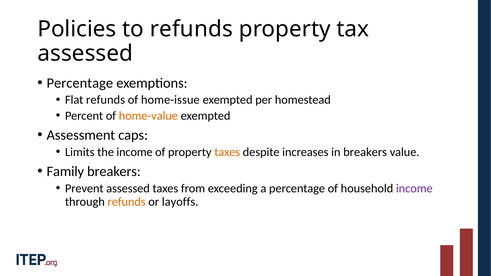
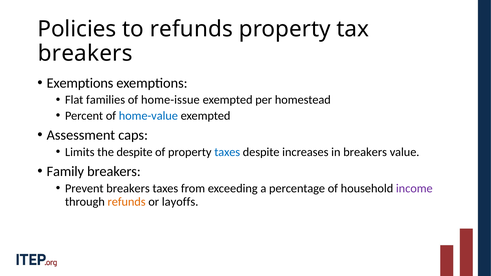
assessed: assessed -> breakers (85, 53)
Percentage: Percentage -> Exemptions (80, 83)
Flat refunds: refunds -> families (106, 100)
home-value colour: orange -> blue (148, 116)
the income: income -> despite (135, 152)
taxes colour: orange -> blue (227, 152)
Prevent assessed: assessed -> breakers (128, 189)
